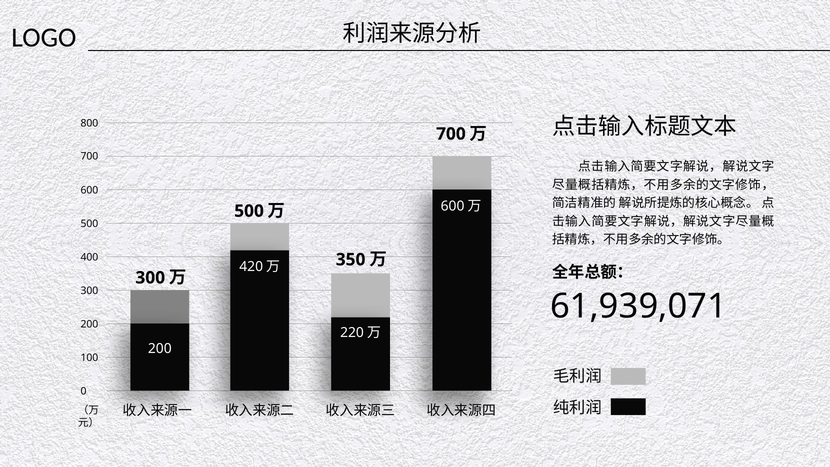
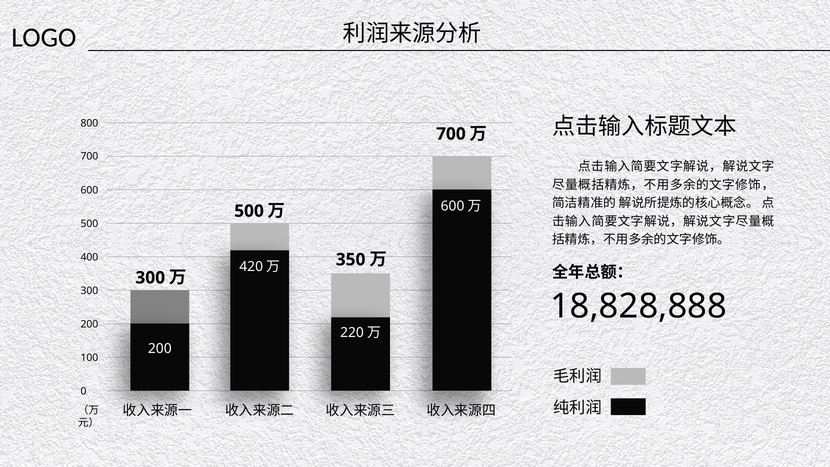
61,939,071: 61,939,071 -> 18,828,888 (639, 306)
